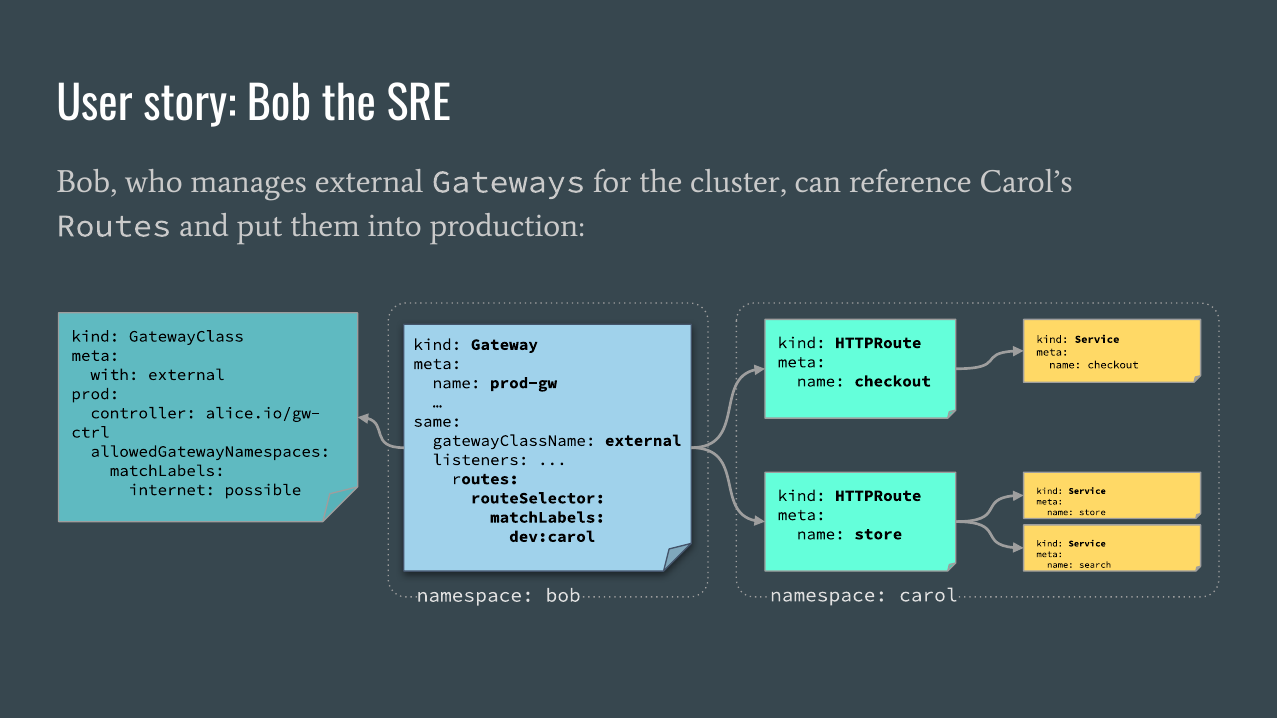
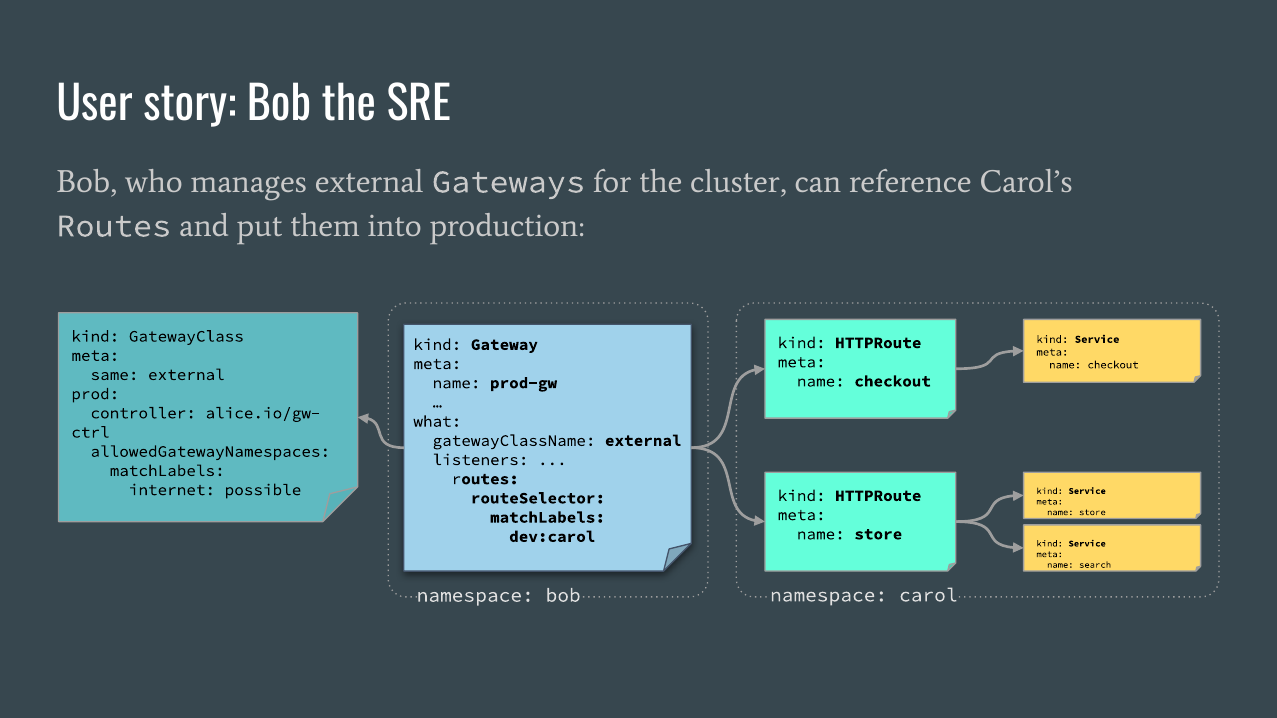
with: with -> same (114, 375)
same: same -> what (437, 422)
